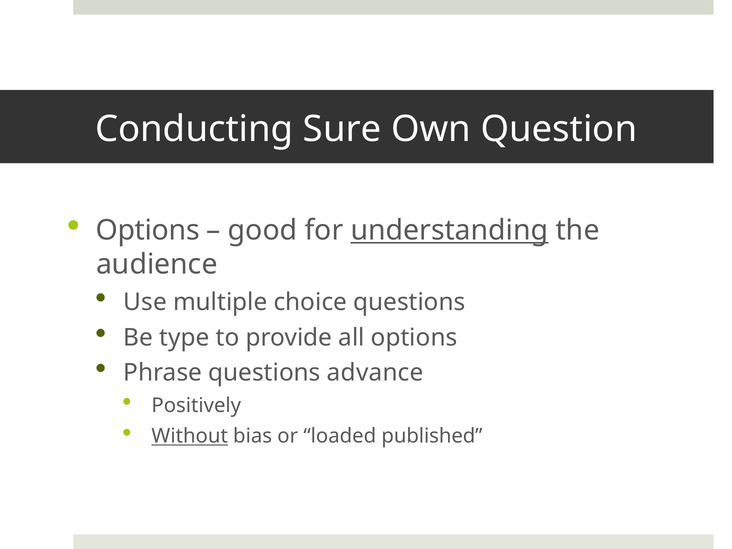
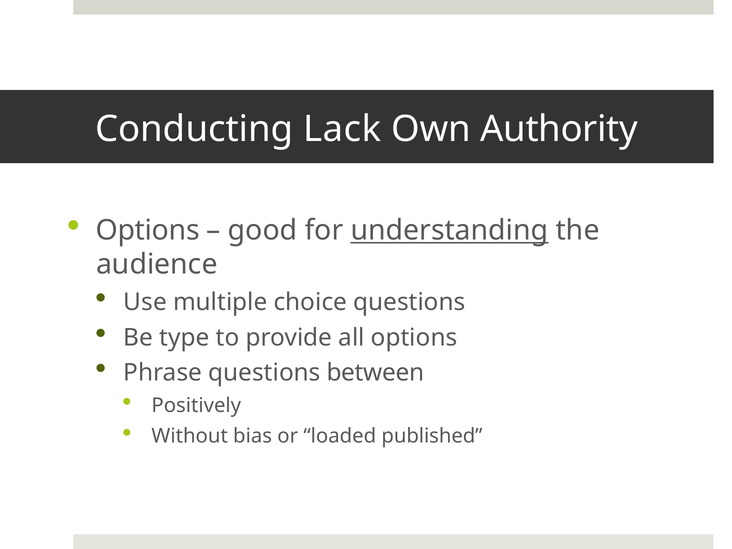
Sure: Sure -> Lack (342, 129)
Question: Question -> Authority (559, 129)
advance: advance -> between (376, 373)
Without underline: present -> none (190, 436)
